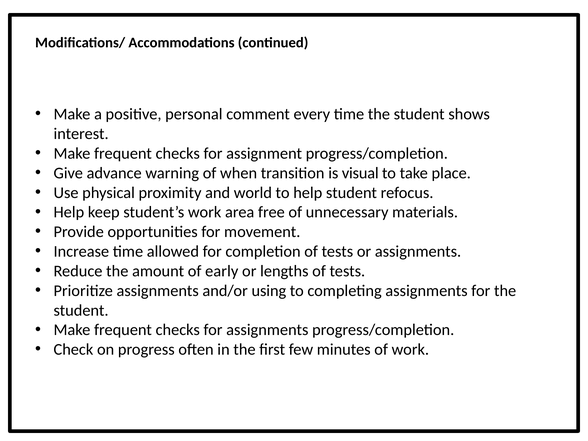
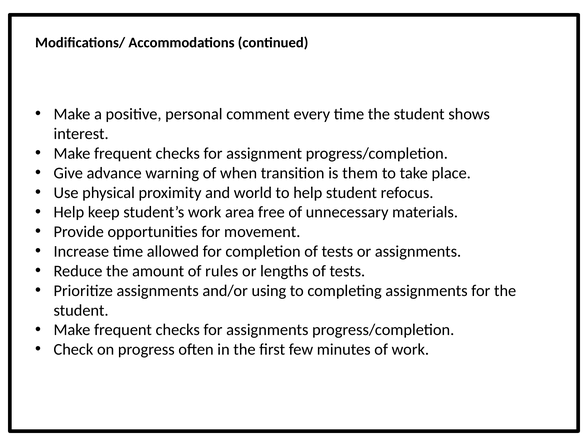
visual: visual -> them (360, 173)
early: early -> rules (222, 271)
